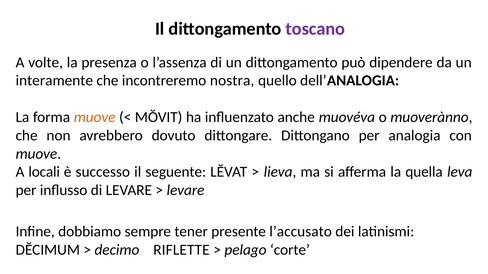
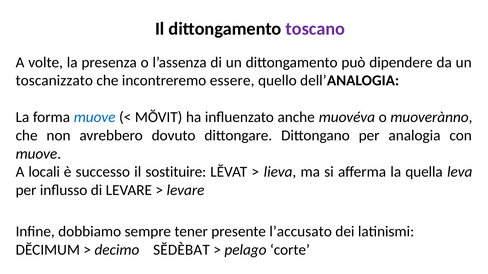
interamente: interamente -> toscanizzato (54, 81)
nostra: nostra -> essere (232, 81)
muove colour: orange -> blue (95, 117)
seguente: seguente -> sostituire (176, 172)
RIFLETTE: RIFLETTE -> SĔDÈBAT (181, 250)
